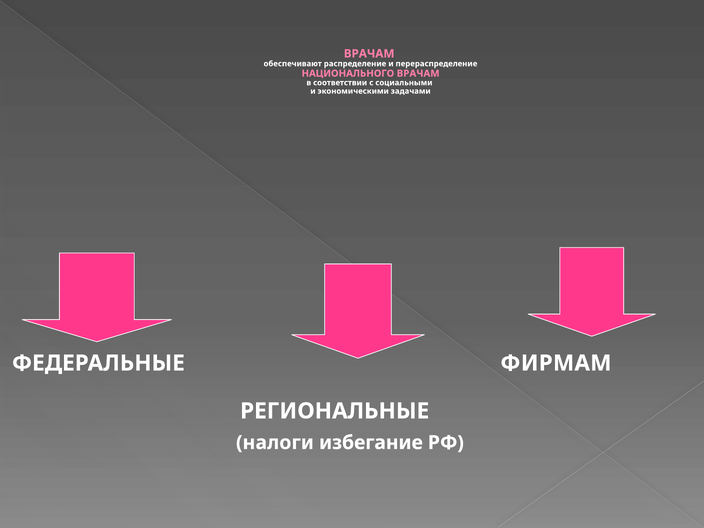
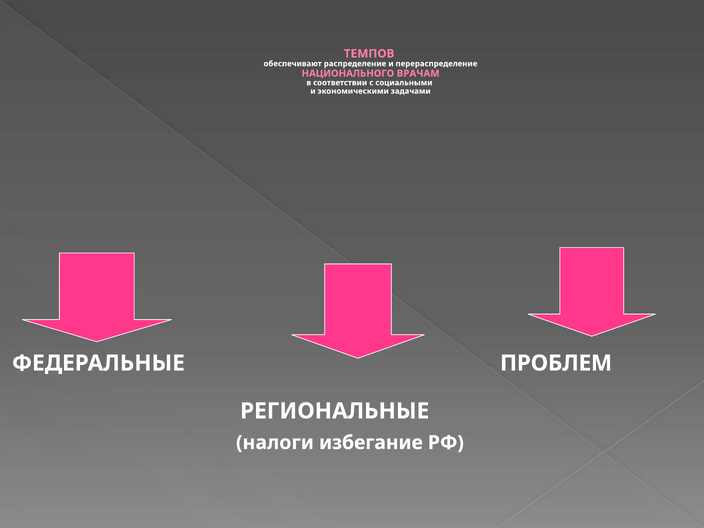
ВРАЧАМ: ВРАЧАМ -> ТЕМПОВ (369, 54)
ФИРМАМ: ФИРМАМ -> ПРОБЛЕМ (556, 363)
